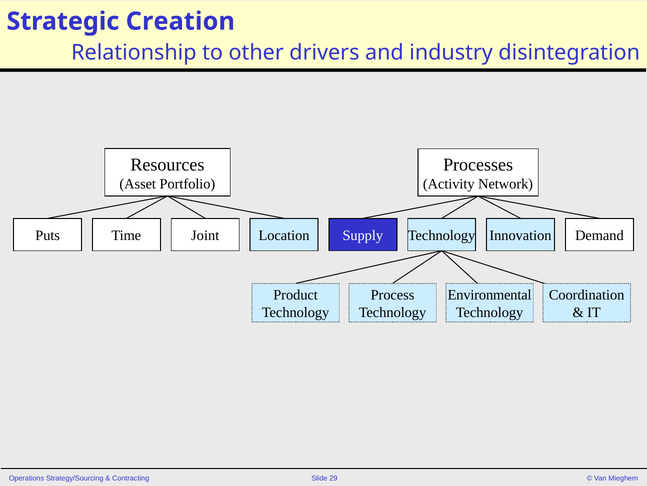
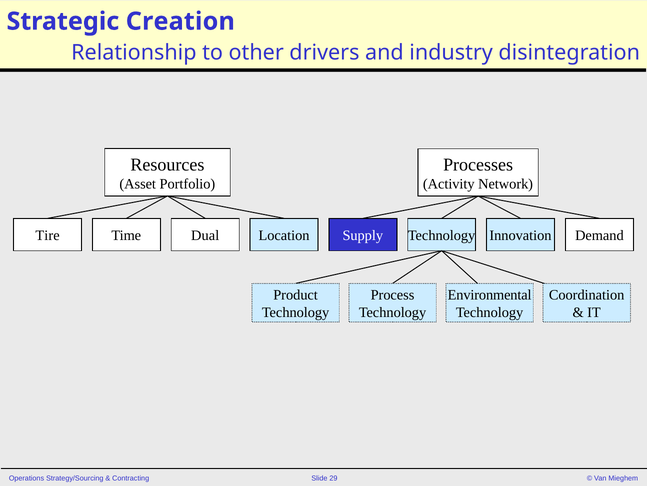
Puts: Puts -> Tire (48, 235)
Joint: Joint -> Dual (205, 235)
